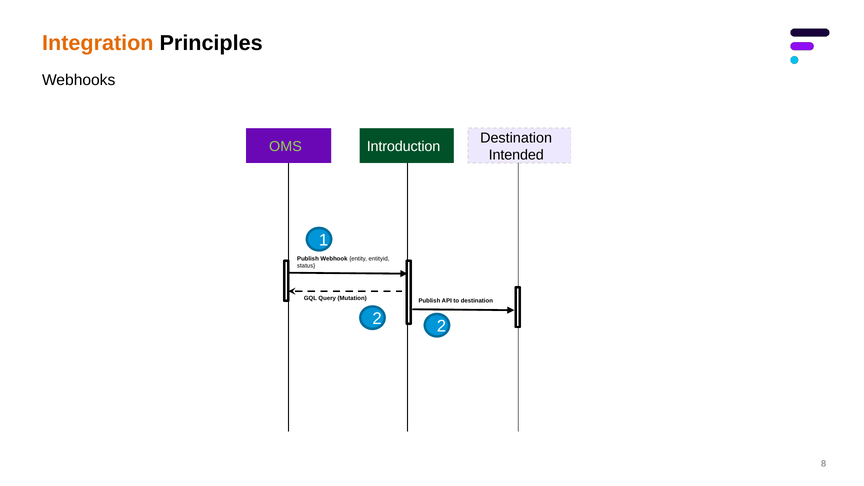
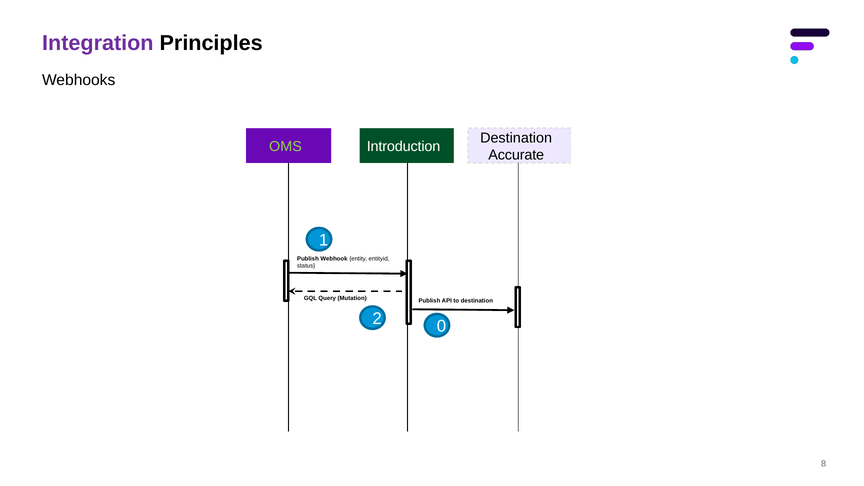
Integration colour: orange -> purple (98, 43)
Intended: Intended -> Accurate (516, 155)
2 2: 2 -> 0 (442, 326)
